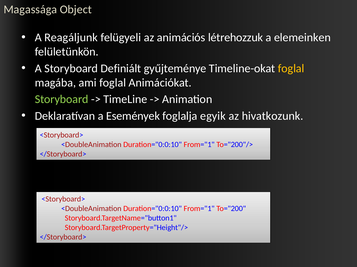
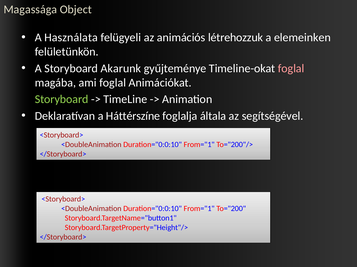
Reagáljunk: Reagáljunk -> Használata (71, 38)
Definiált: Definiált -> Akarunk (121, 69)
foglal colour: yellow -> pink (291, 69)
Események: Események -> Háttérszíne (133, 116)
egyik: egyik -> általa (213, 116)
hivatkozunk: hivatkozunk -> segítségével (273, 116)
